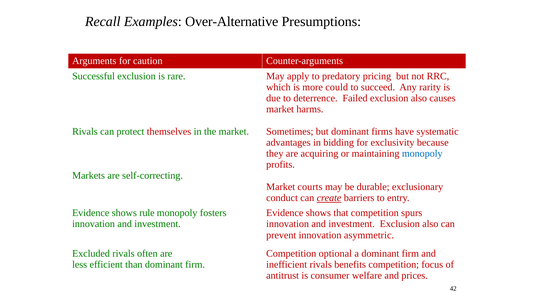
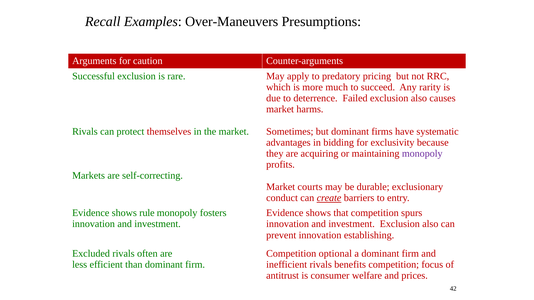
Over-Alternative: Over-Alternative -> Over-Maneuvers (232, 22)
could: could -> much (337, 87)
monopoly colour: blue -> purple (422, 154)
asymmetric: asymmetric -> establishing (369, 235)
